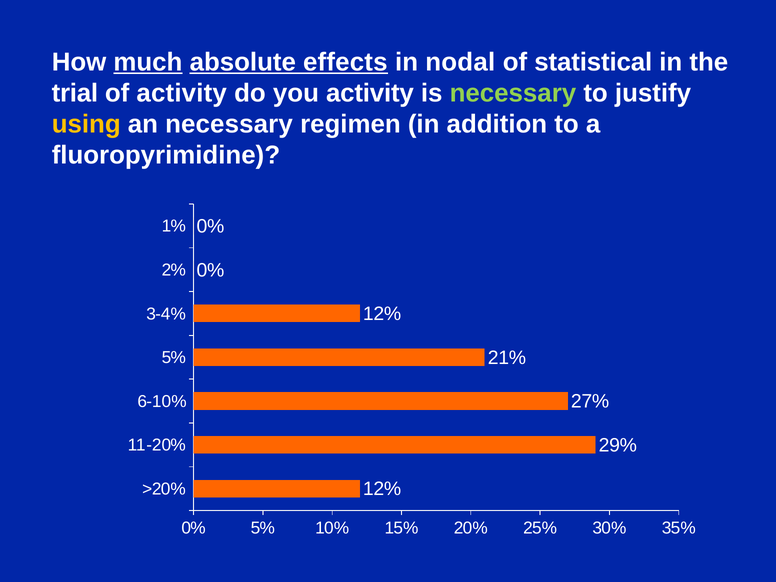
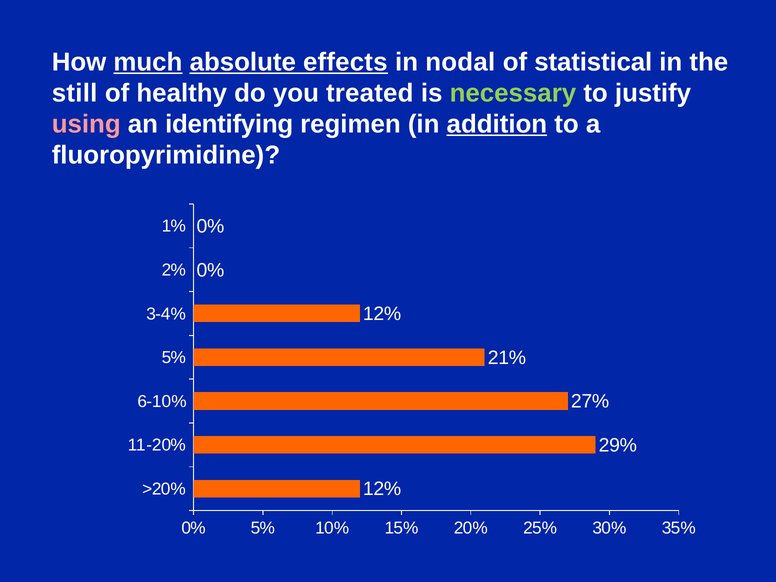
trial: trial -> still (75, 93)
of activity: activity -> healthy (182, 93)
you activity: activity -> treated (370, 93)
using colour: yellow -> pink (86, 124)
an necessary: necessary -> identifying (229, 124)
addition underline: none -> present (497, 124)
